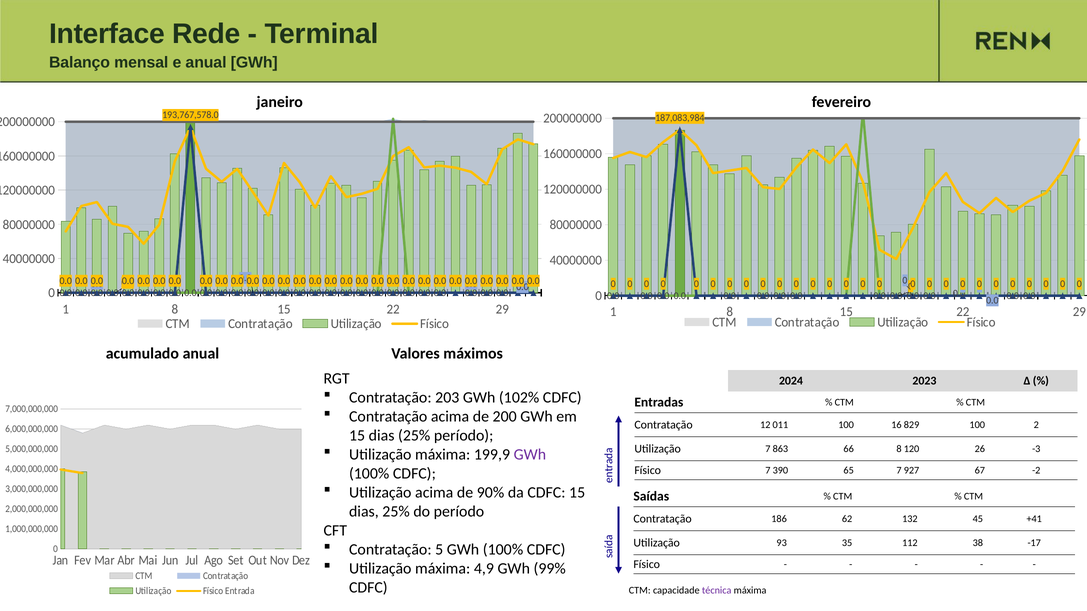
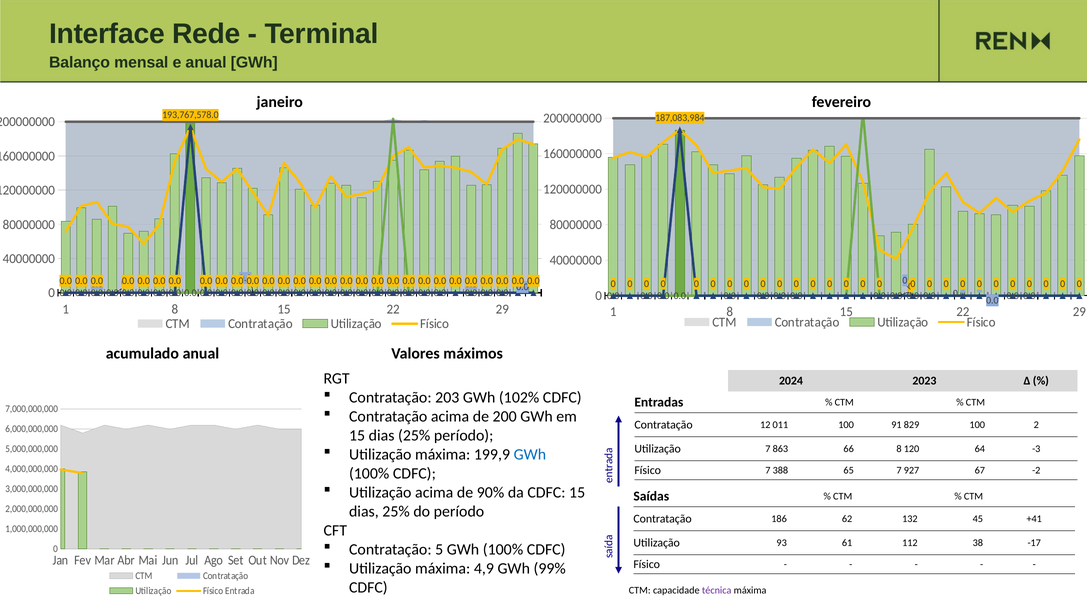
16: 16 -> 91 (896, 425)
26: 26 -> 64 (980, 449)
GWh colour: purple -> blue (530, 455)
390: 390 -> 388 (780, 471)
35: 35 -> 61 (847, 543)
